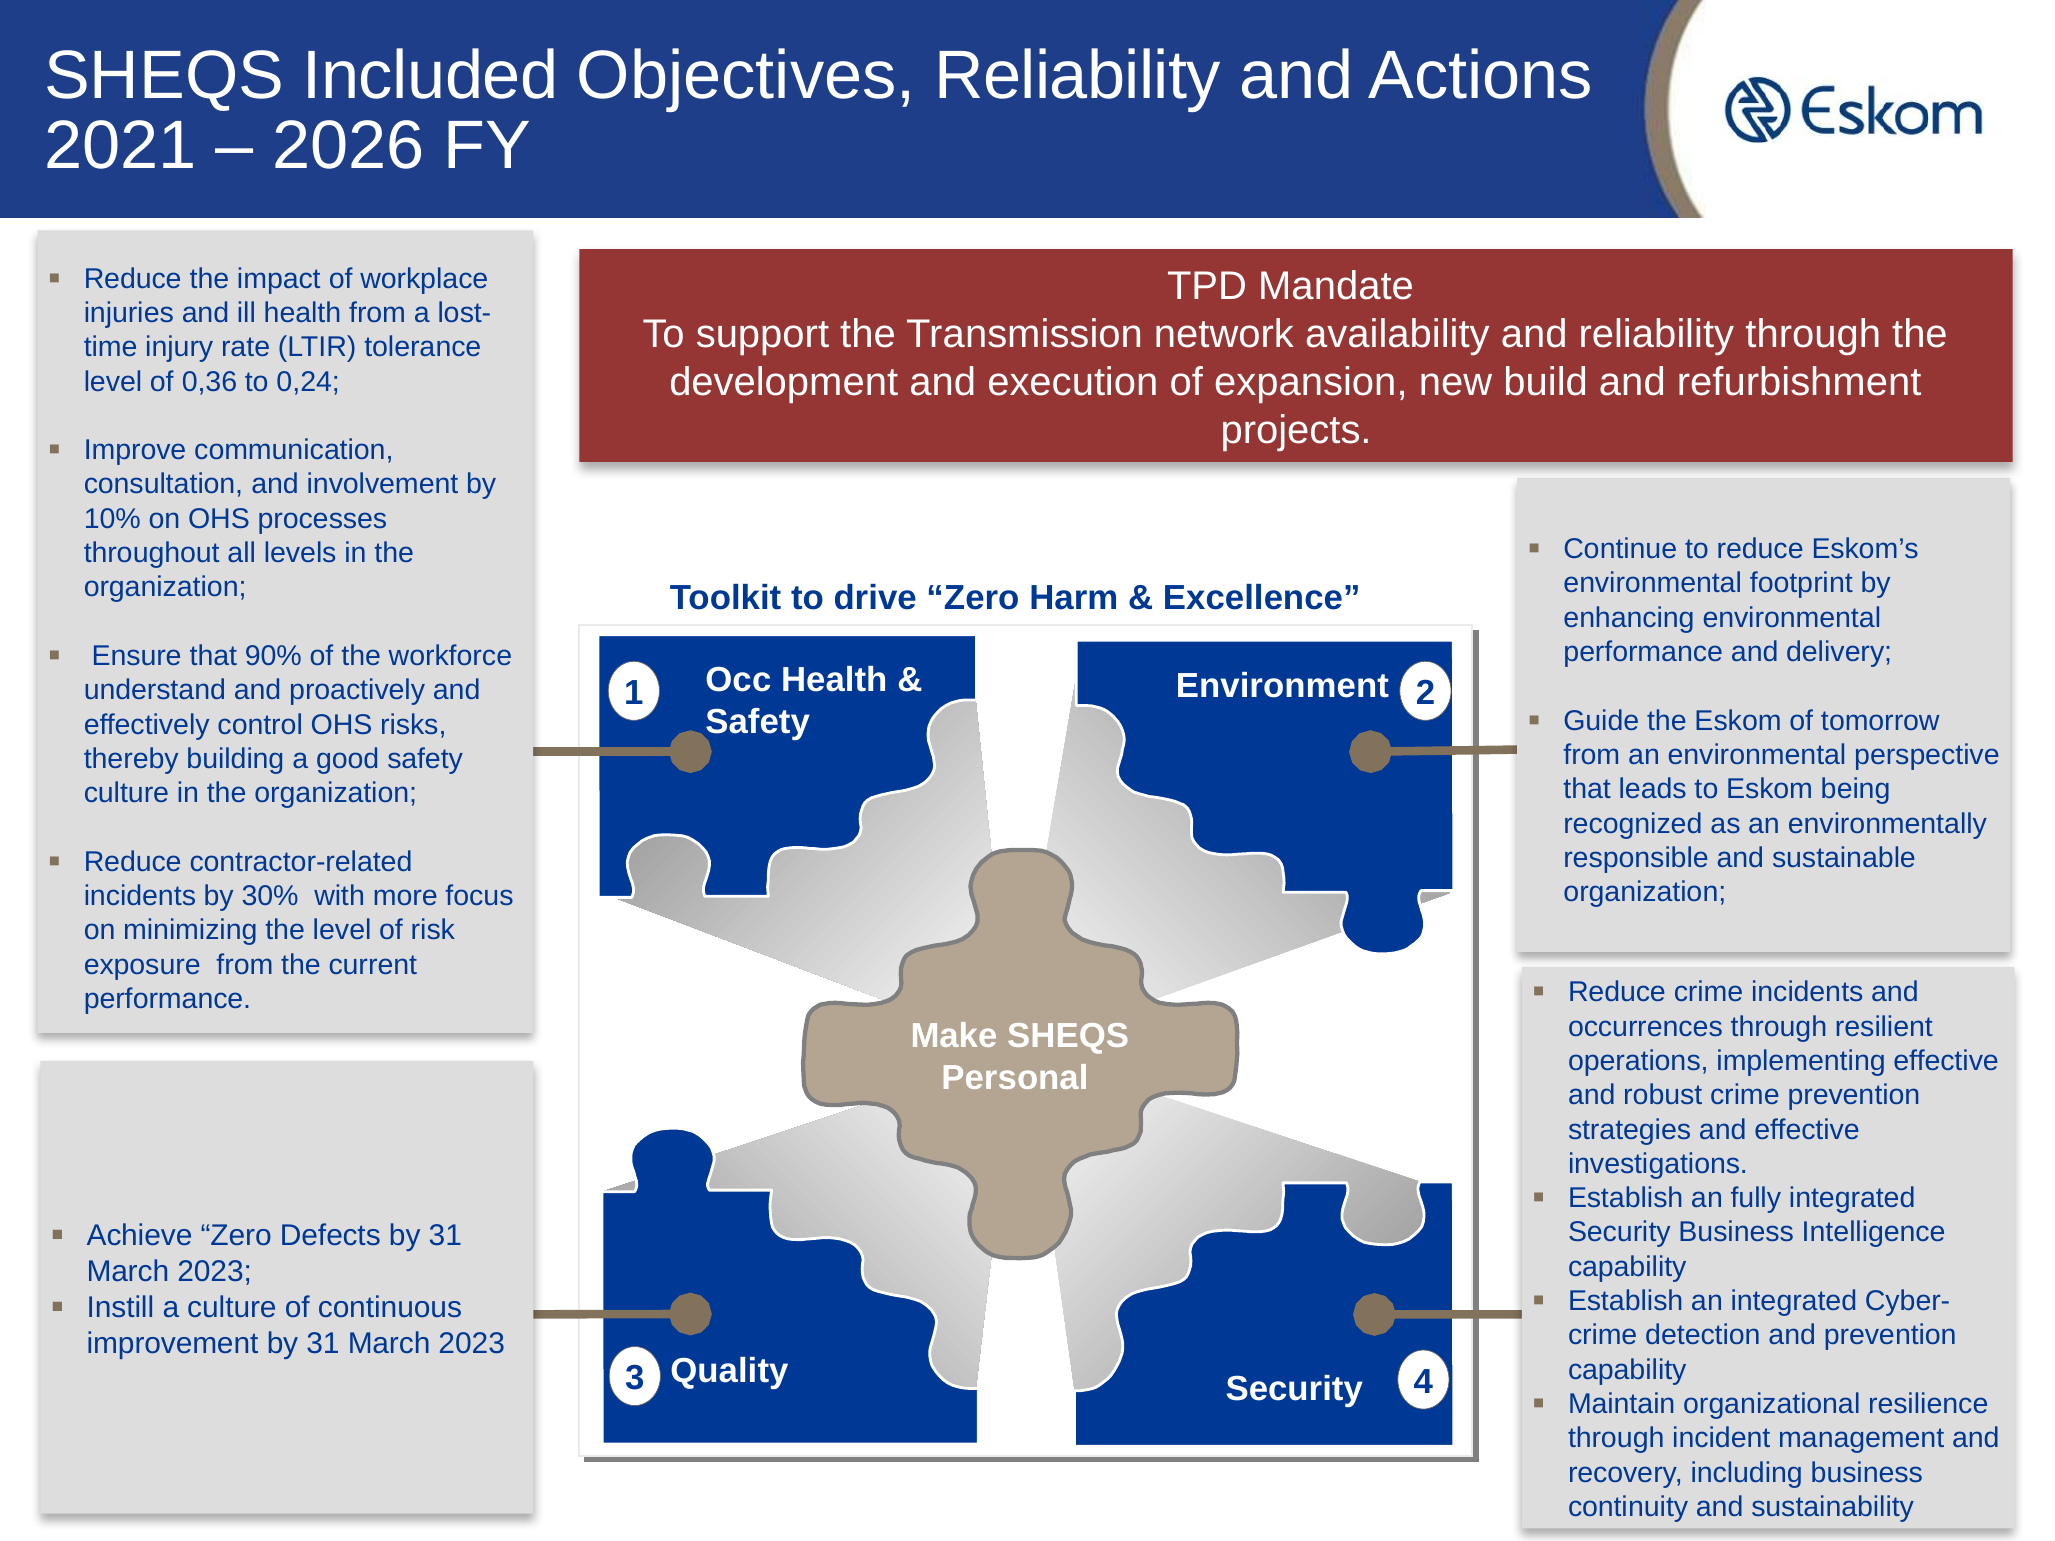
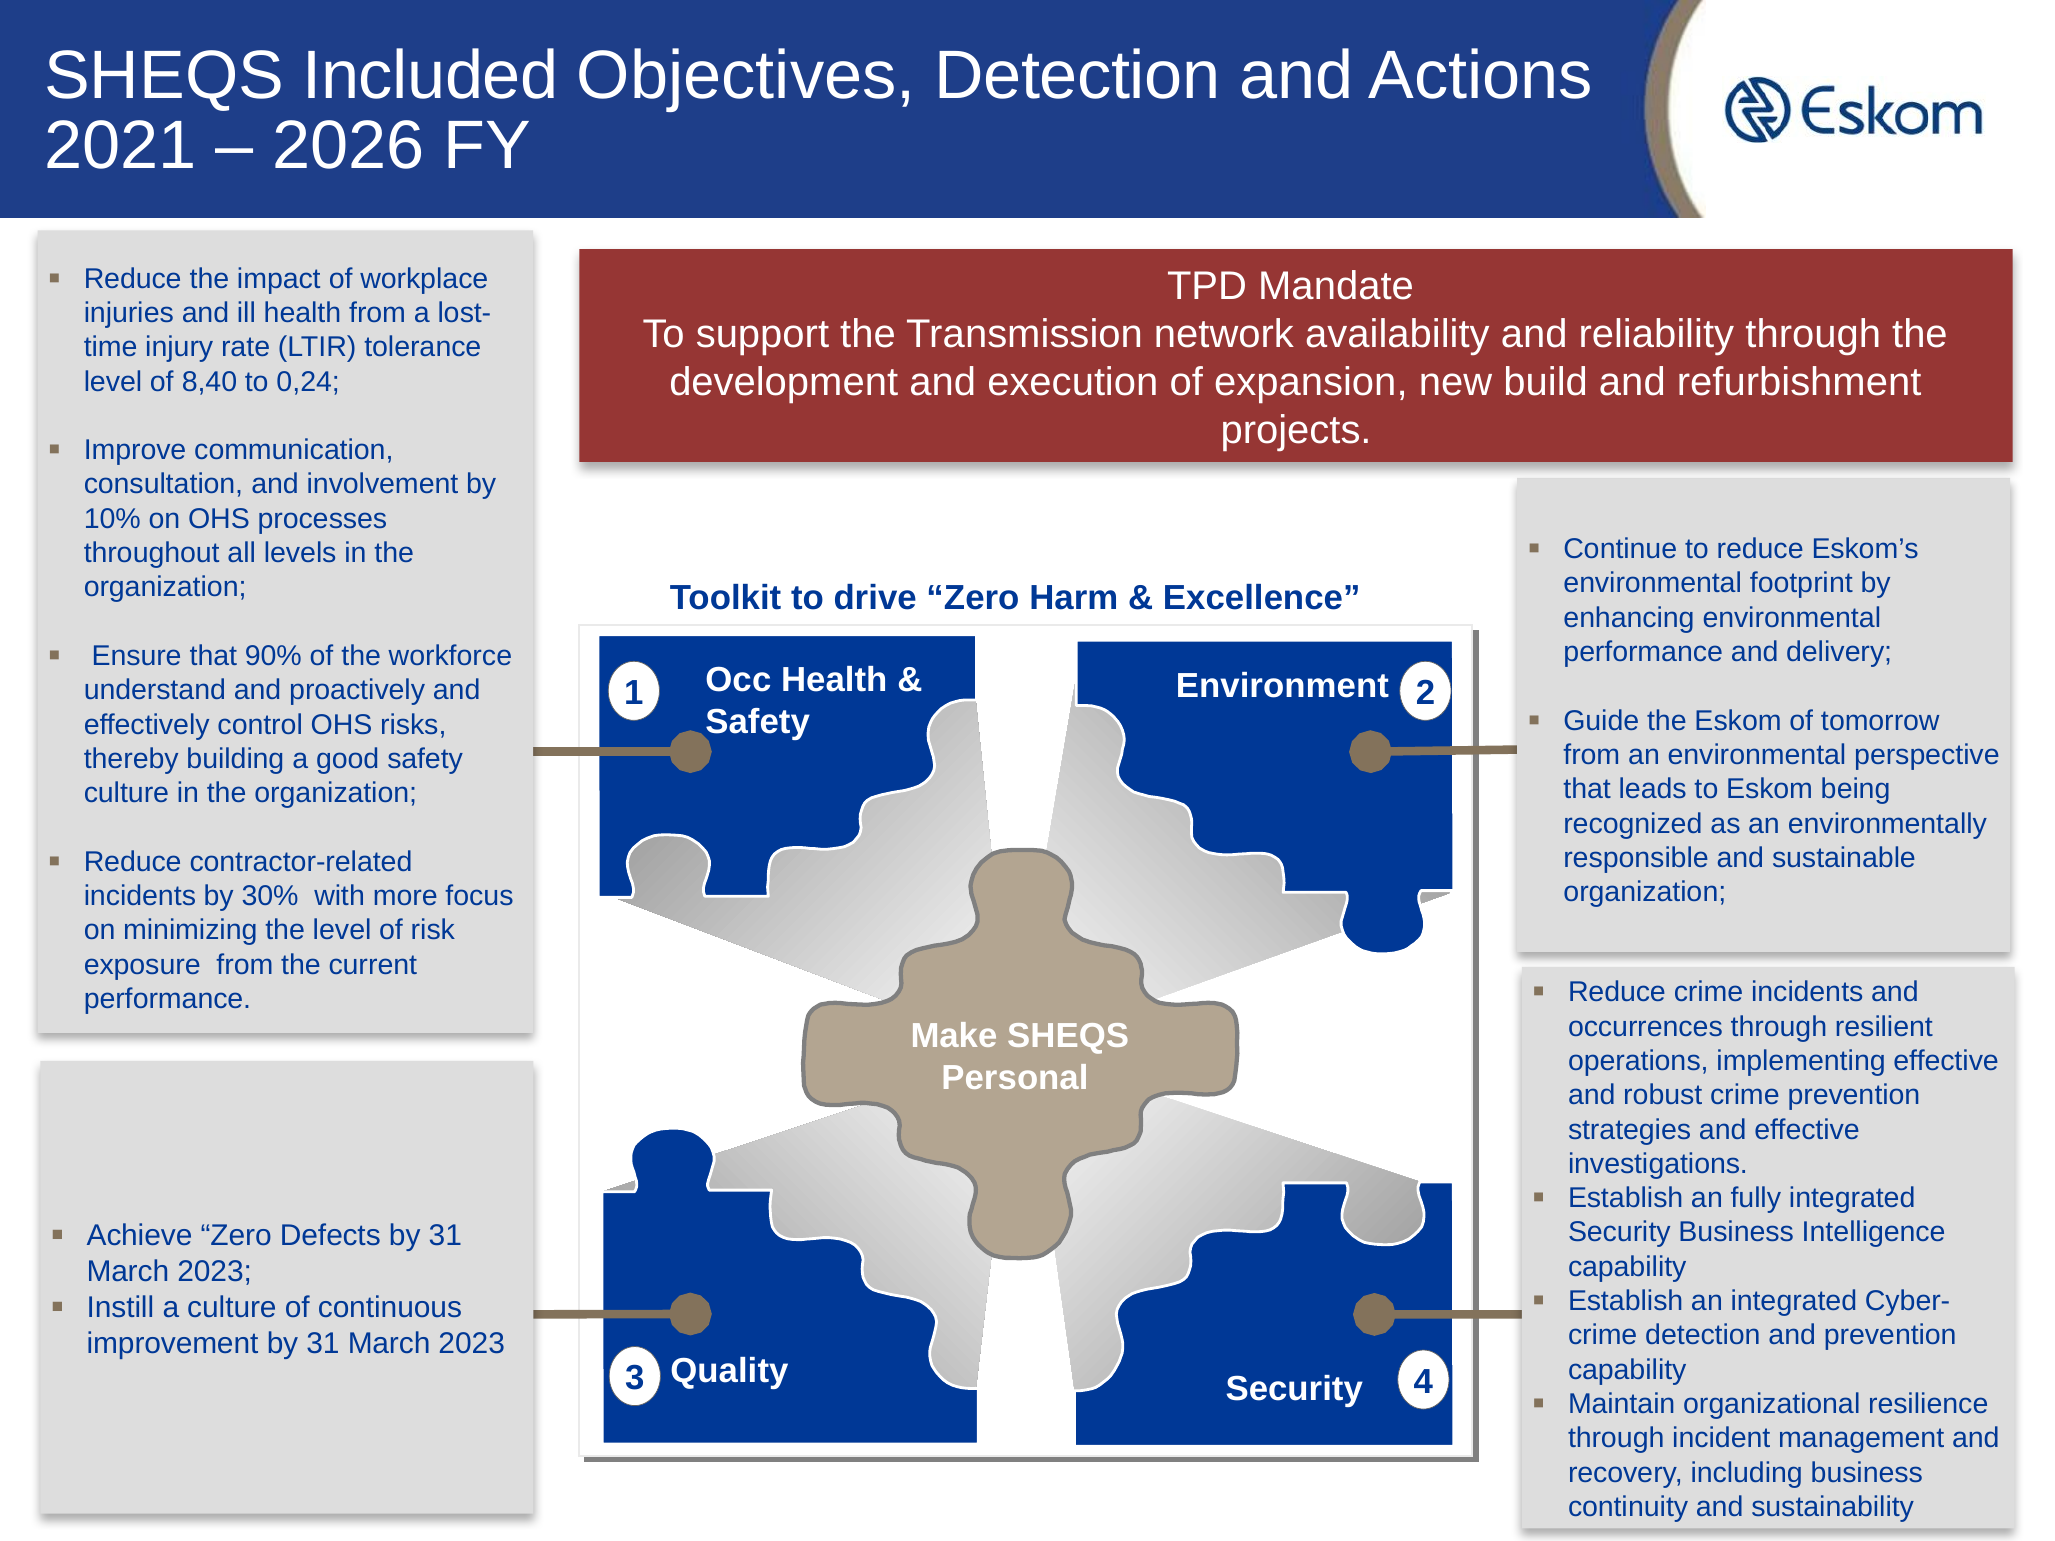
Objectives Reliability: Reliability -> Detection (1077, 76)
0,36: 0,36 -> 8,40 (209, 382)
